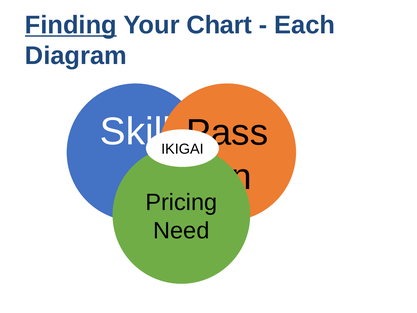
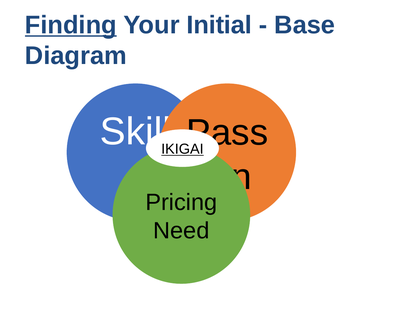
Chart: Chart -> Initial (219, 25)
Each: Each -> Base (305, 25)
IKIGAI underline: none -> present (182, 149)
